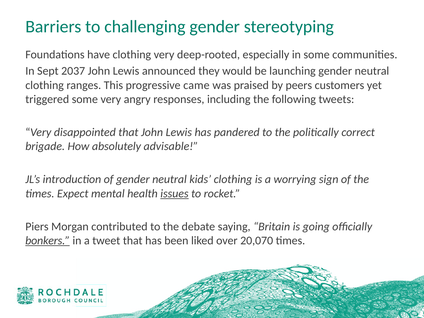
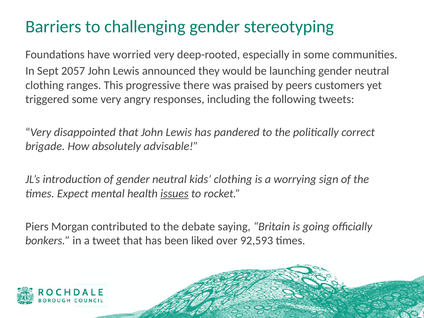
have clothing: clothing -> worried (132, 55)
2037: 2037 -> 2057 (73, 71)
came: came -> there (196, 85)
bonkers underline: present -> none (48, 241)
20,070: 20,070 -> 92,593 (257, 241)
